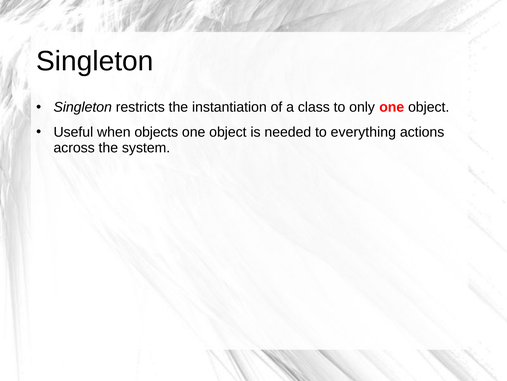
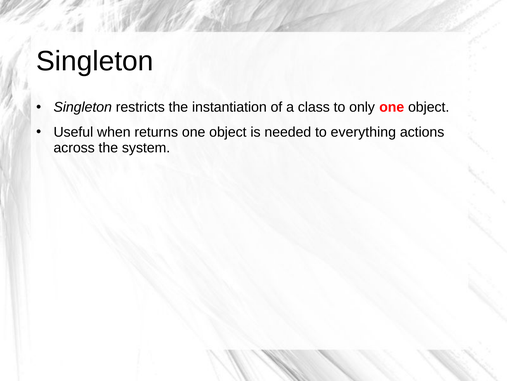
objects: objects -> returns (156, 132)
